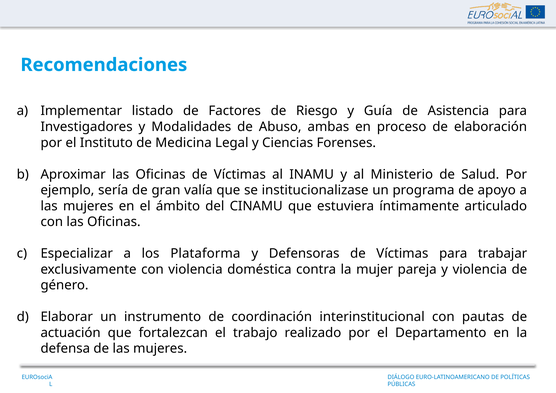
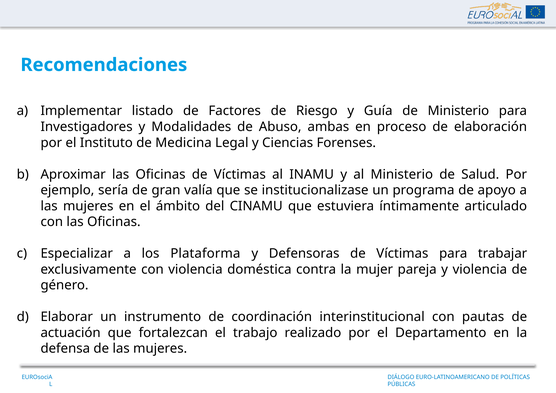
de Asistencia: Asistencia -> Ministerio (458, 111)
